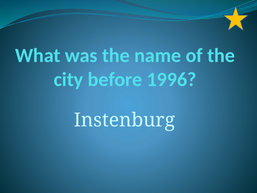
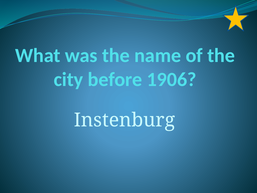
1996: 1996 -> 1906 (172, 79)
